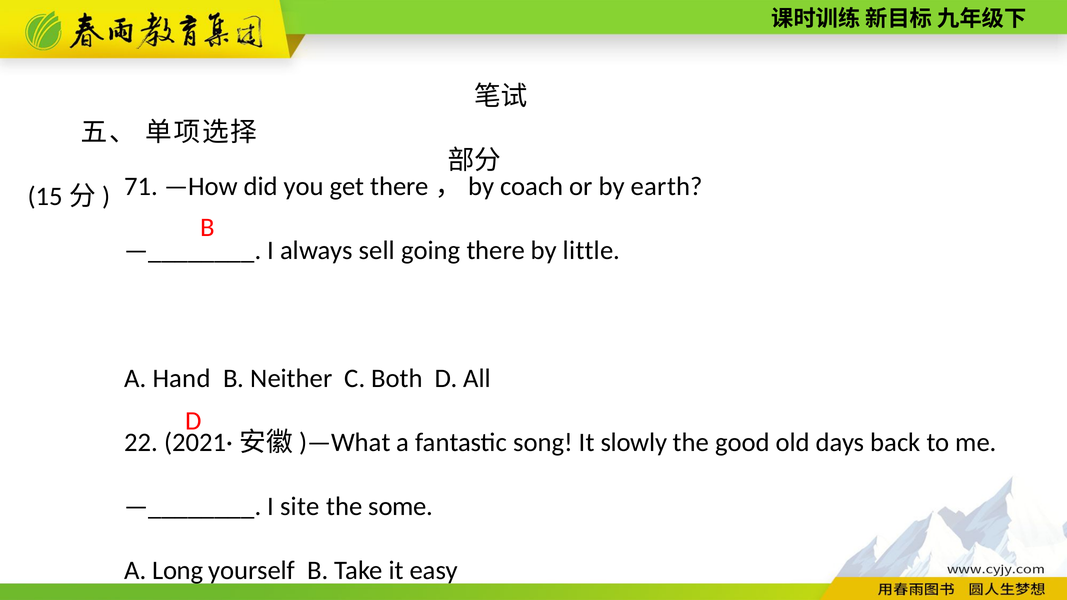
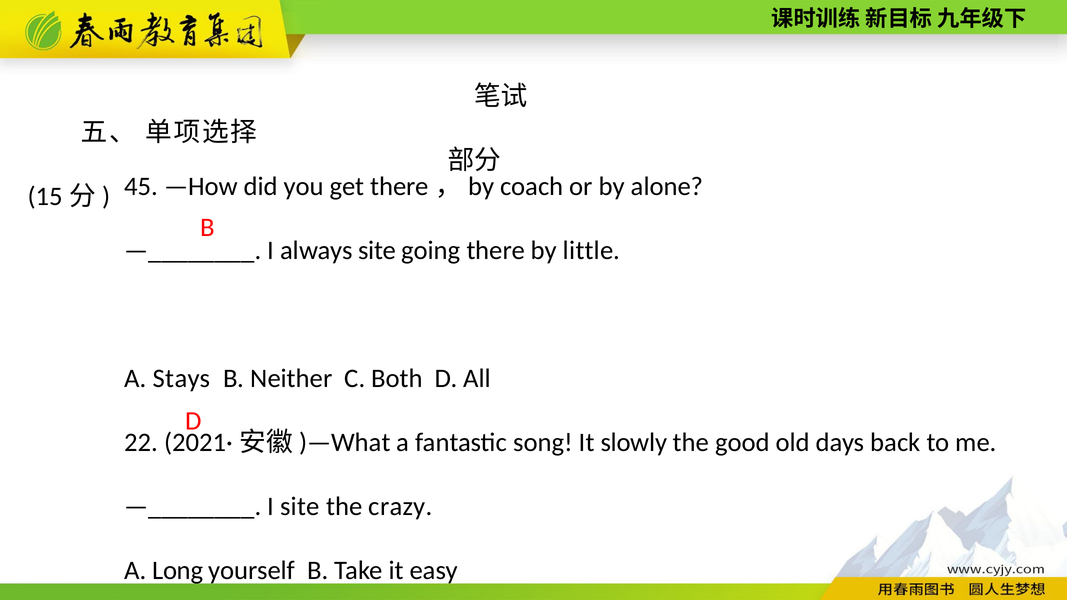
71: 71 -> 45 (141, 187)
earth: earth -> alone (667, 187)
always sell: sell -> site (377, 251)
Hand: Hand -> Stays (182, 379)
some: some -> crazy (400, 507)
